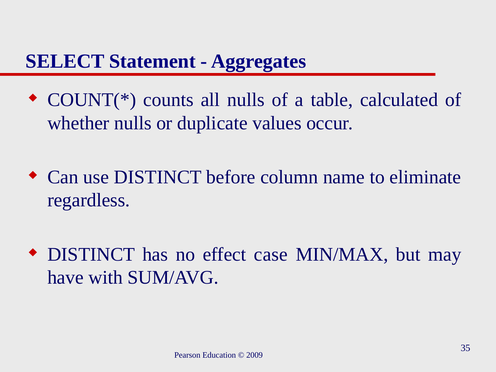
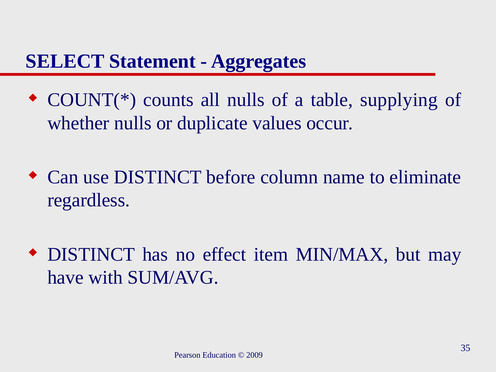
calculated: calculated -> supplying (399, 100)
case: case -> item (271, 254)
